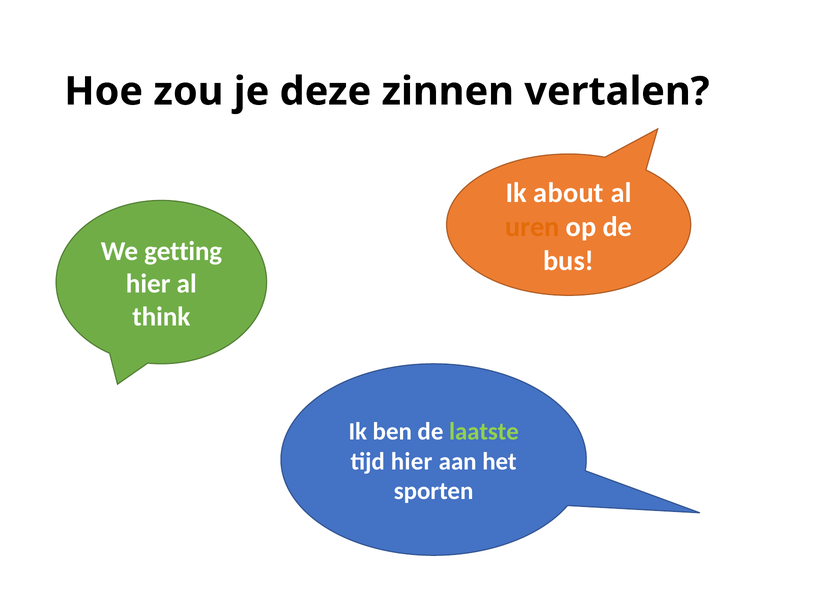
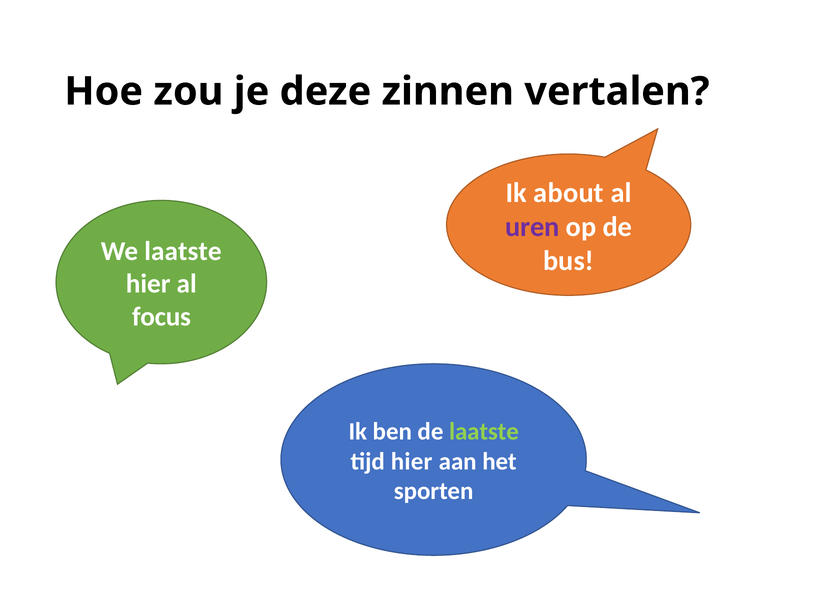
uren colour: orange -> purple (532, 227)
We getting: getting -> laatste (183, 251)
think: think -> focus (161, 317)
